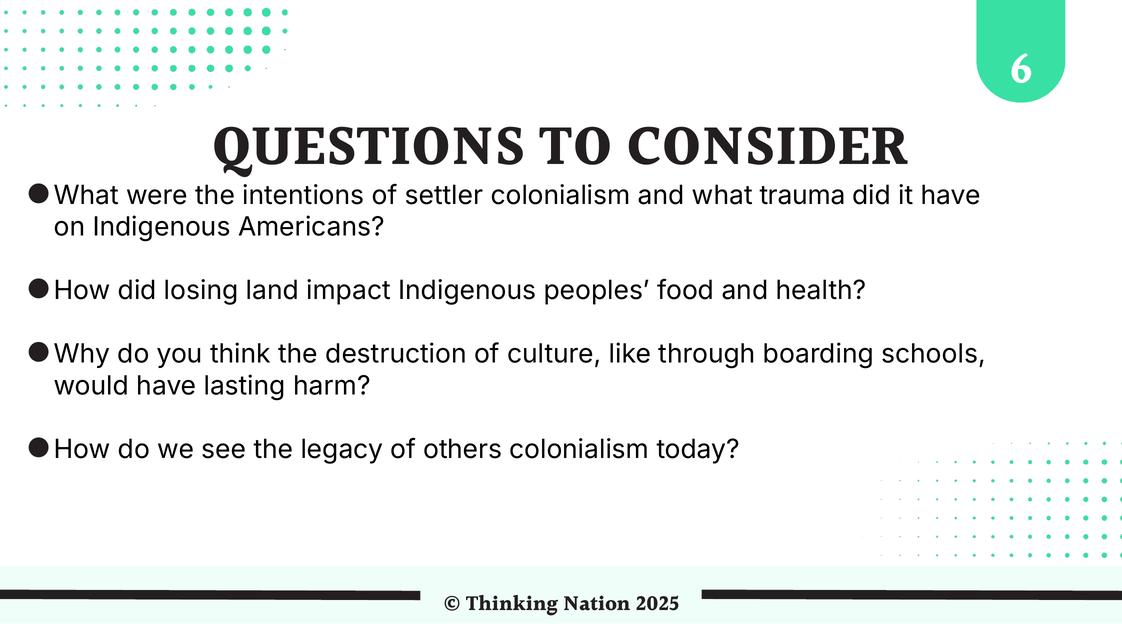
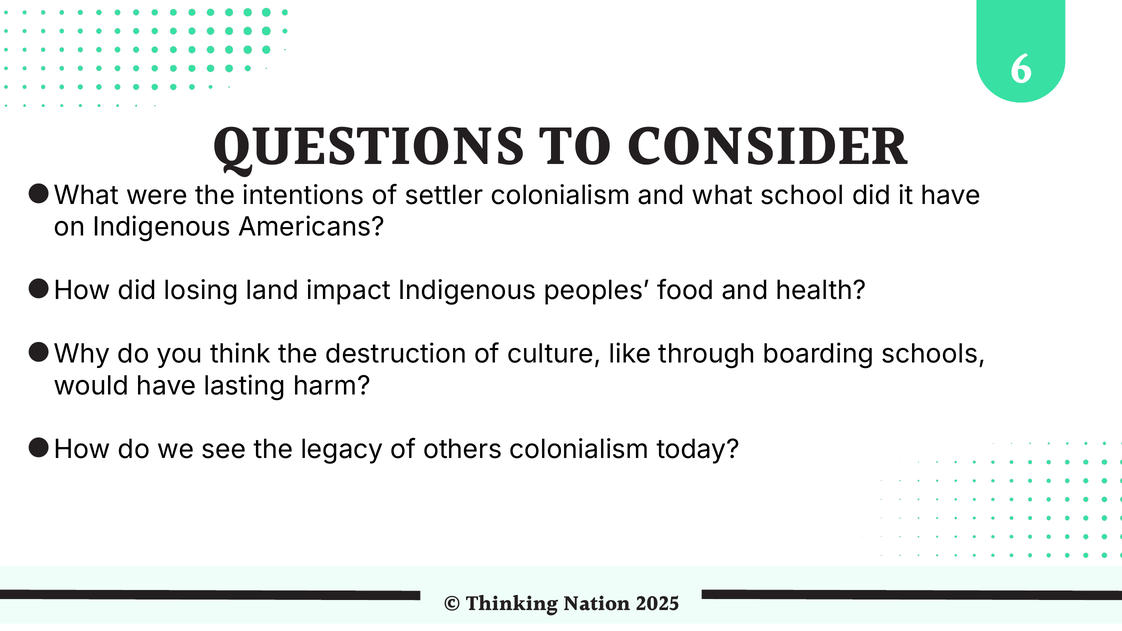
trauma: trauma -> school (802, 195)
